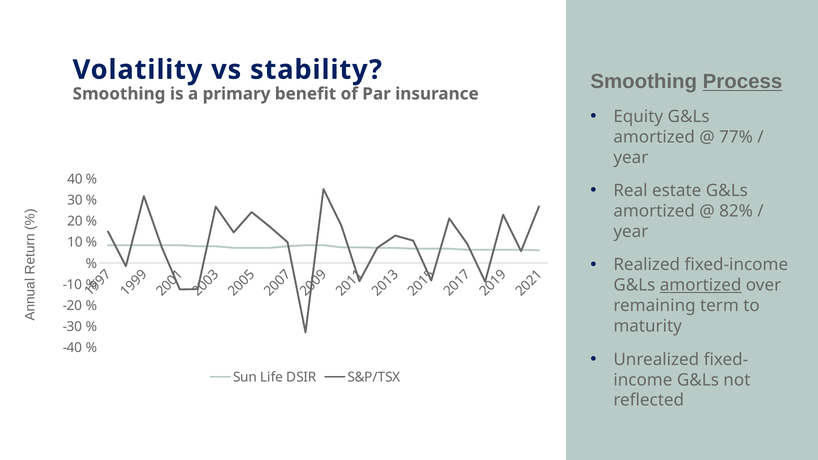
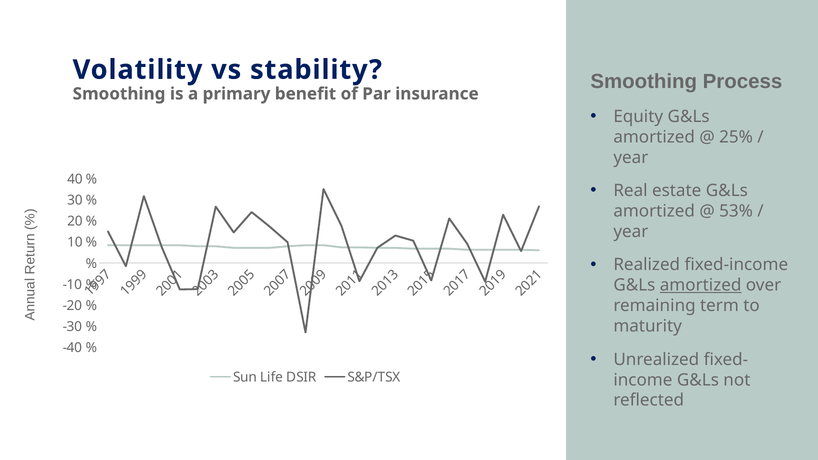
Process underline: present -> none (742, 82)
77%: 77% -> 25% (736, 137)
82%: 82% -> 53% (736, 211)
